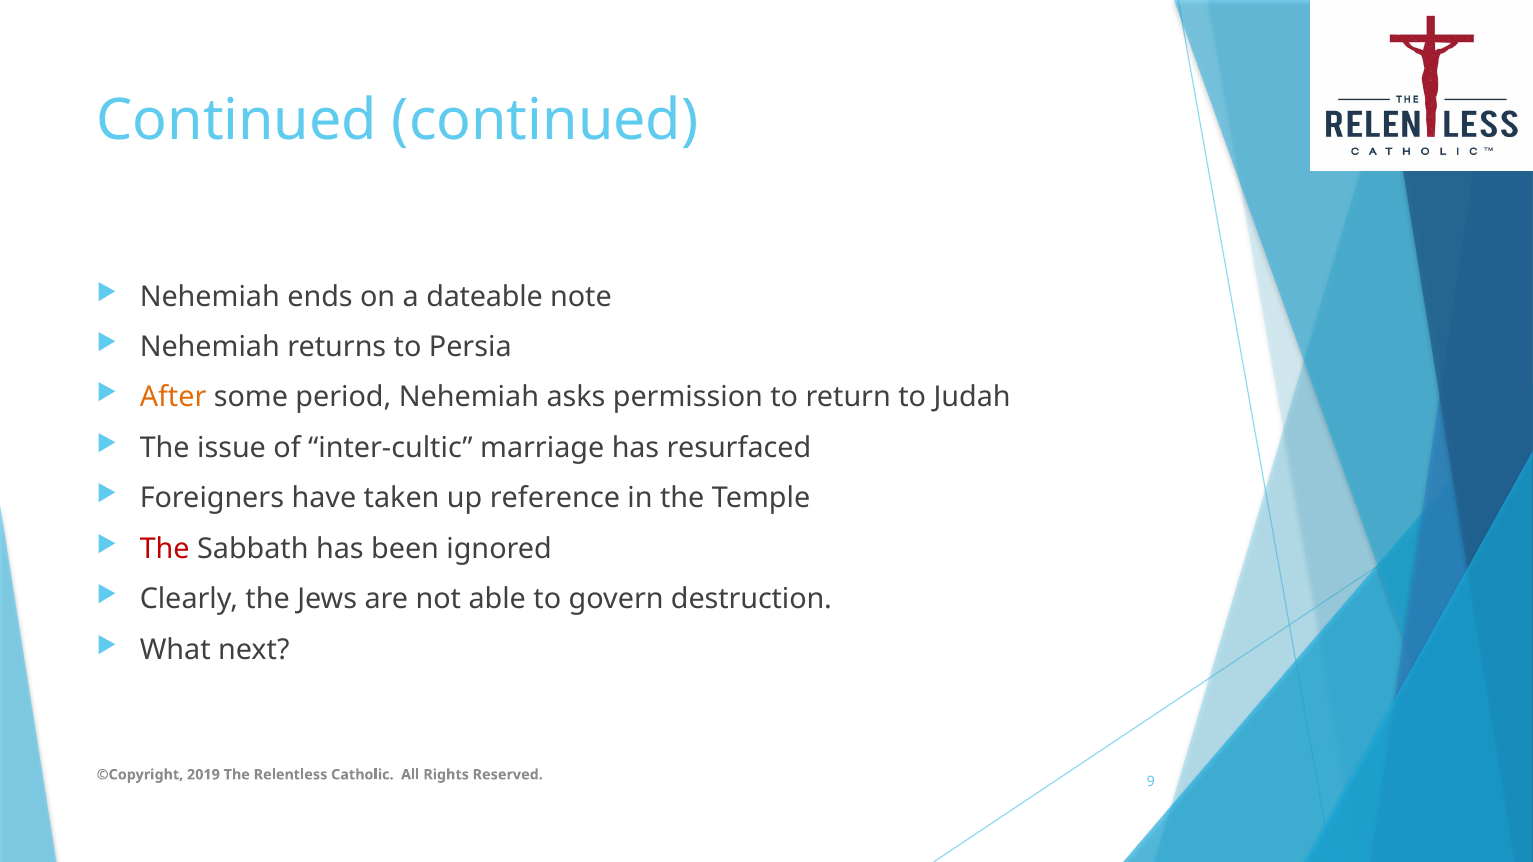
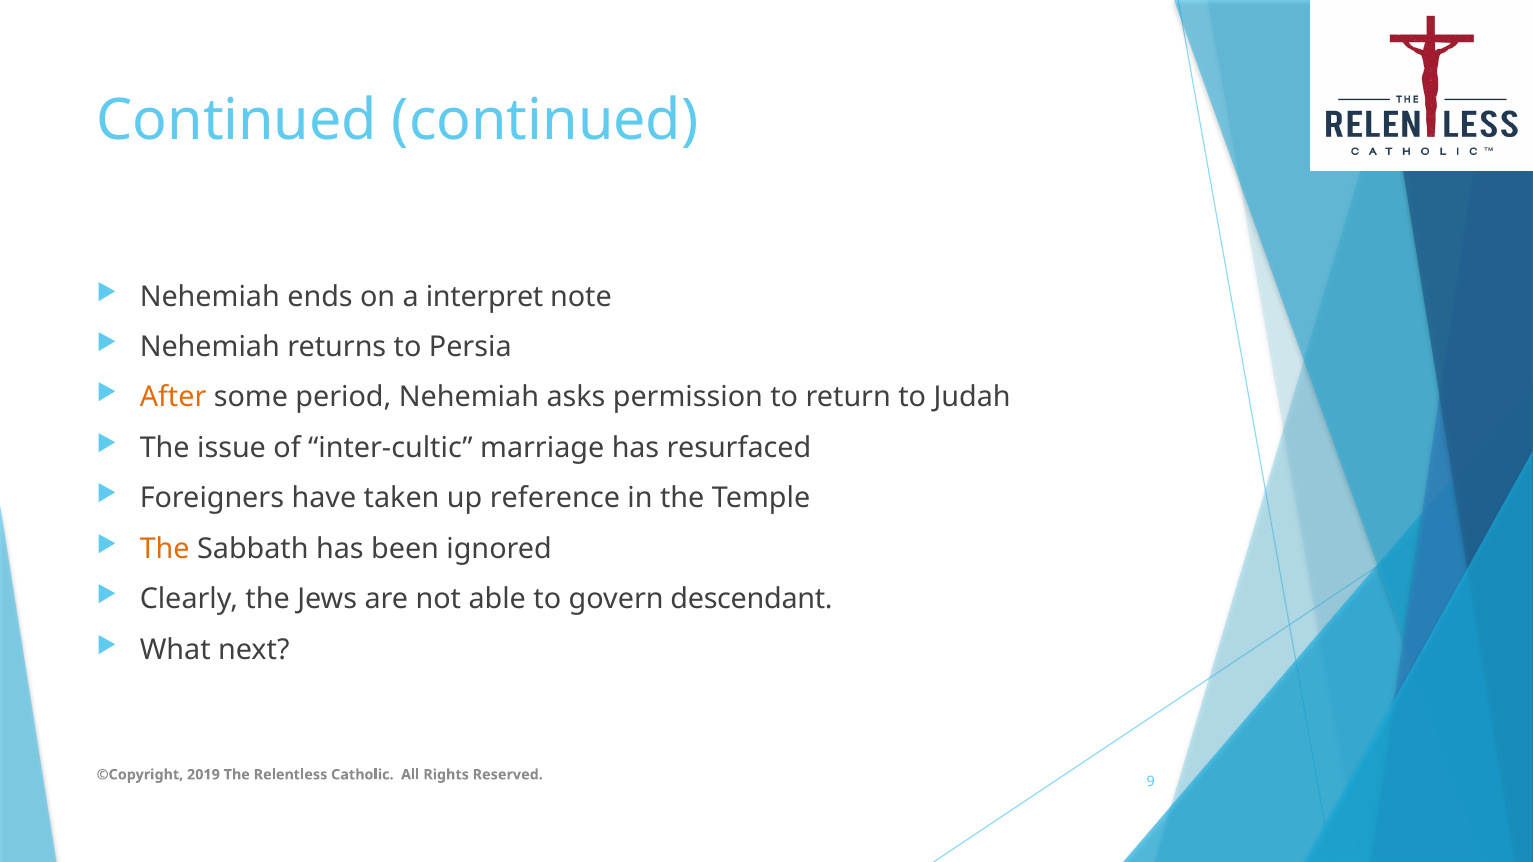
dateable: dateable -> interpret (485, 297)
The colour: red -> orange (165, 549)
destruction: destruction -> descendant (752, 600)
